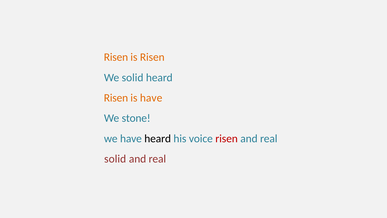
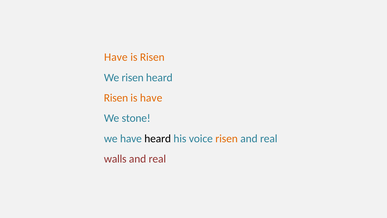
Risen: Risen -> Have (116, 57)
We solid: solid -> risen (133, 77)
risen colour: red -> orange (227, 138)
solid: solid -> walls (115, 159)
